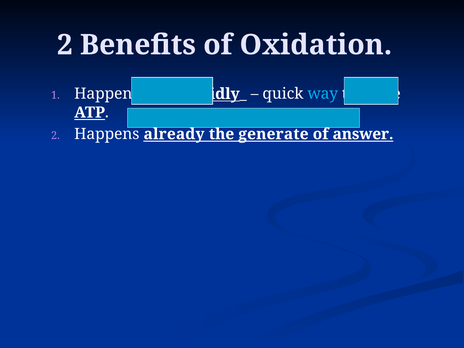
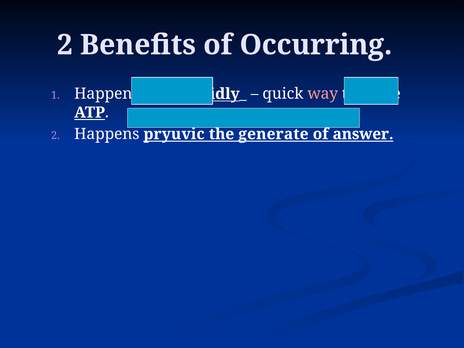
Oxidation: Oxidation -> Occurring (316, 45)
way colour: light blue -> pink (323, 94)
already: already -> pryuvic (174, 134)
